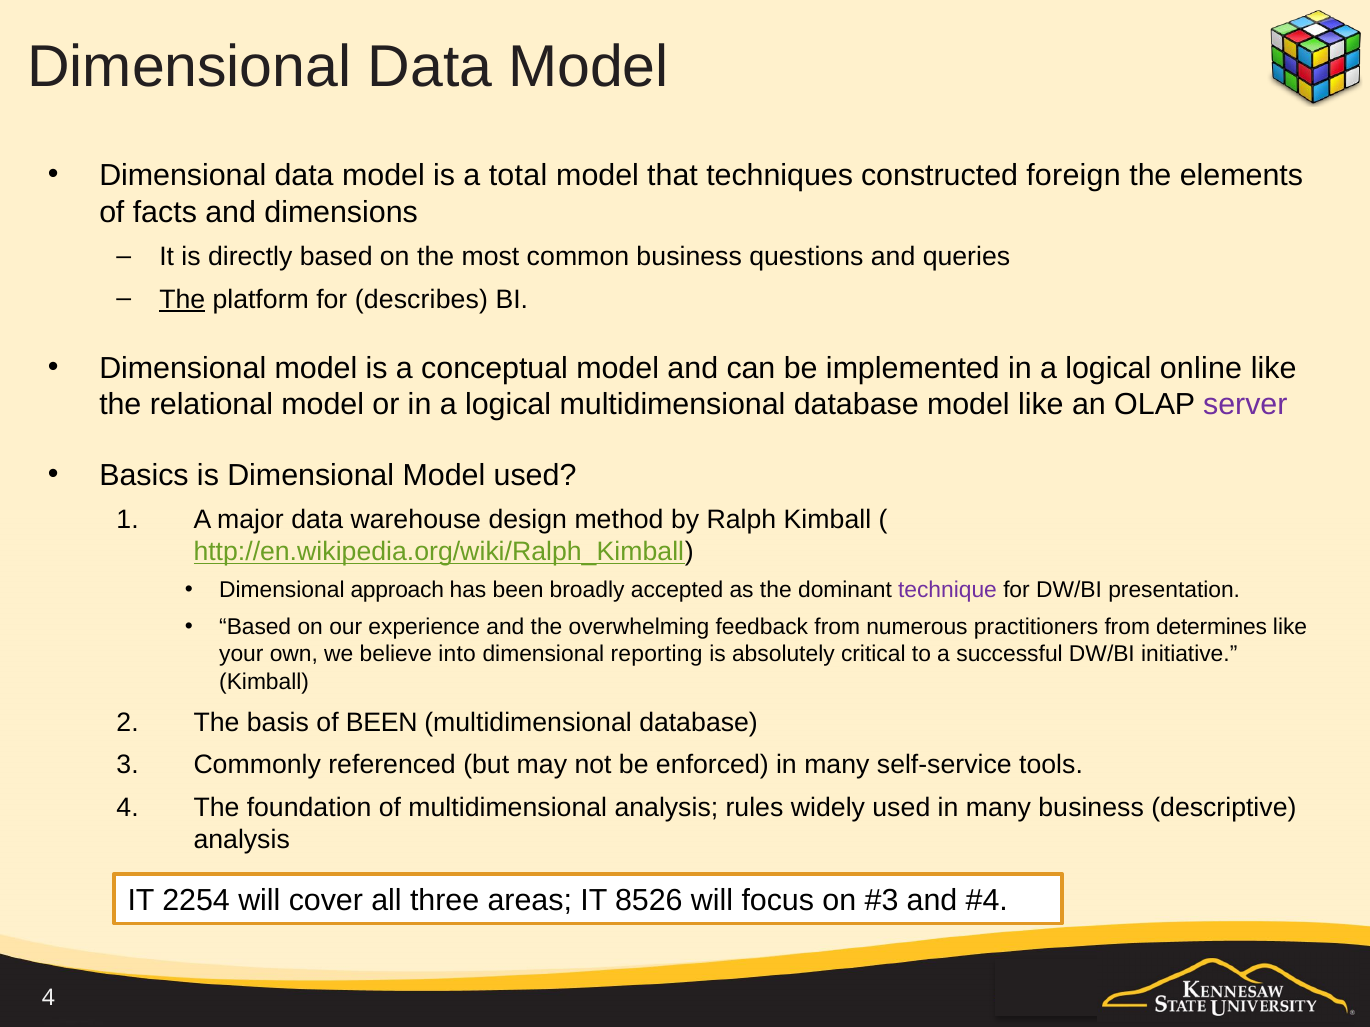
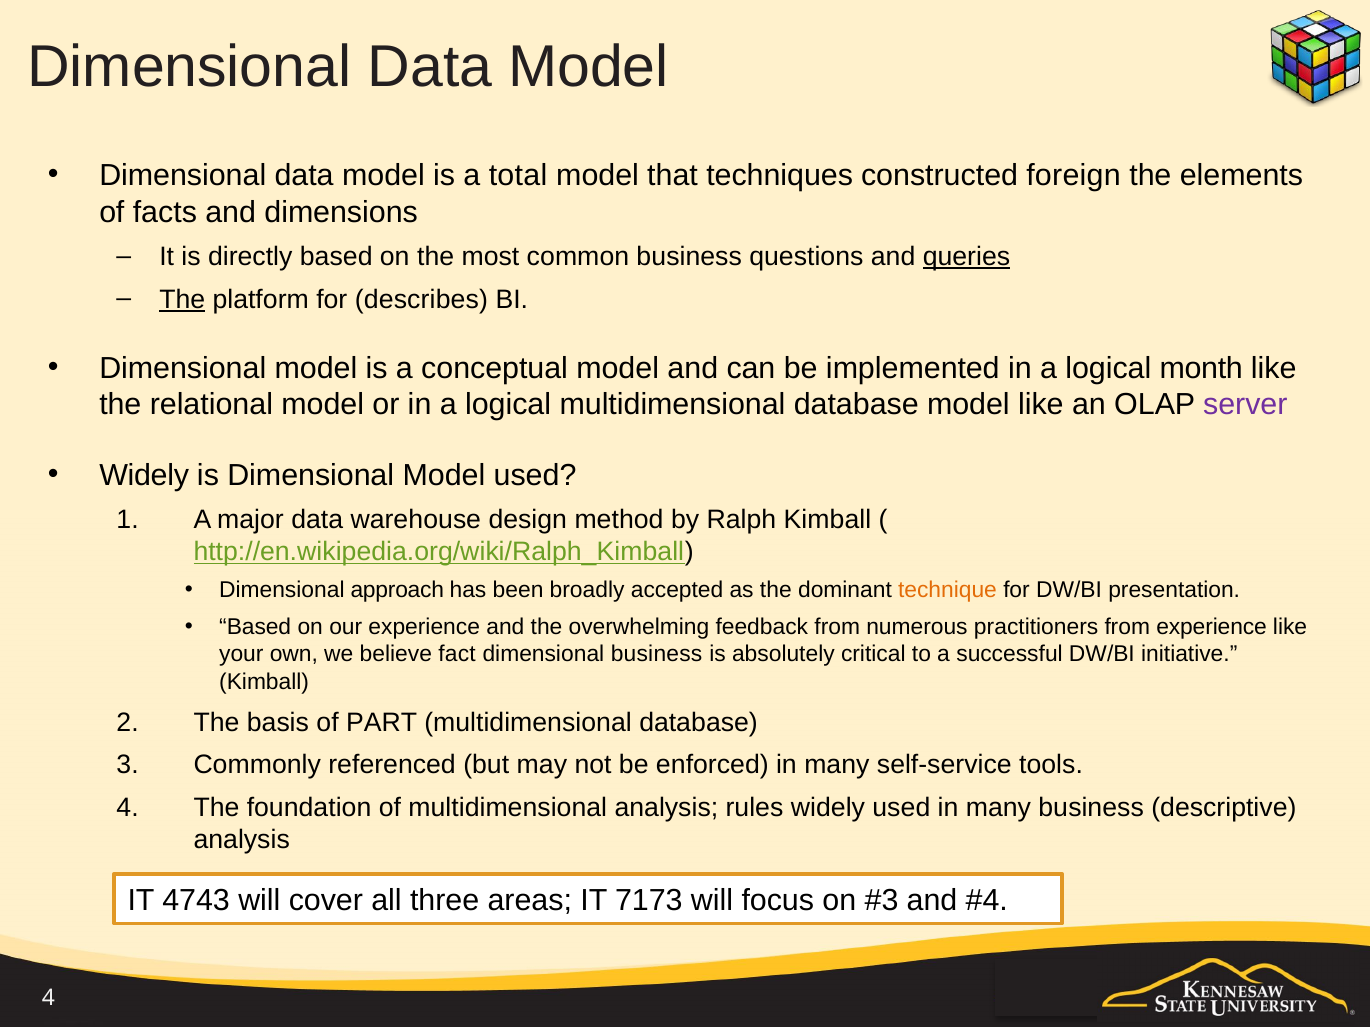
queries underline: none -> present (966, 257)
online: online -> month (1201, 368)
Basics: Basics -> Widely (144, 476)
technique colour: purple -> orange (947, 591)
from determines: determines -> experience (1212, 627)
into: into -> fact (457, 655)
dimensional reporting: reporting -> business (657, 655)
of BEEN: BEEN -> PART (382, 723)
2254: 2254 -> 4743 (196, 901)
8526: 8526 -> 7173 (649, 901)
